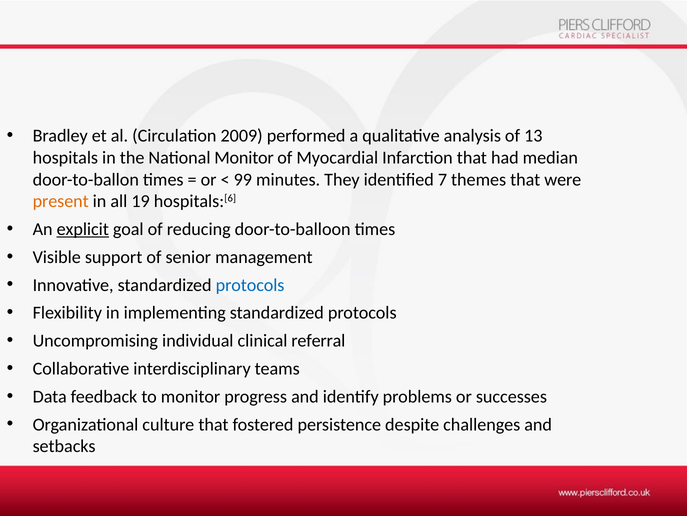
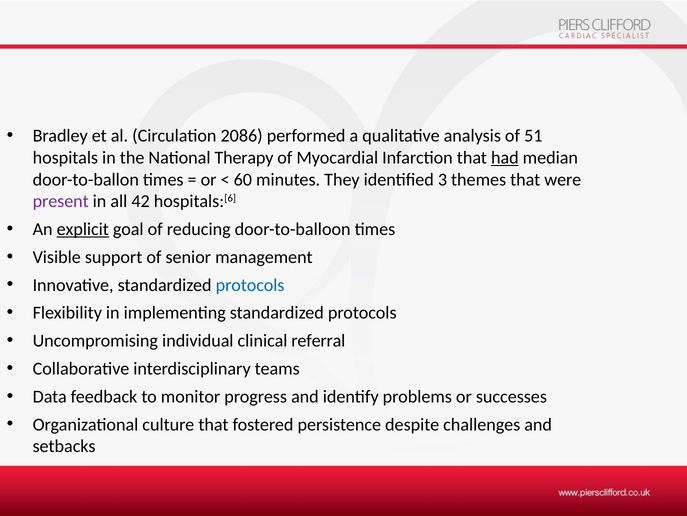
2009: 2009 -> 2086 (242, 136)
13: 13 -> 51 (533, 136)
National Monitor: Monitor -> Therapy (244, 158)
had underline: none -> present (505, 158)
99: 99 -> 60 (243, 179)
7: 7 -> 3 (442, 179)
present colour: orange -> purple (61, 201)
19: 19 -> 42 (141, 201)
